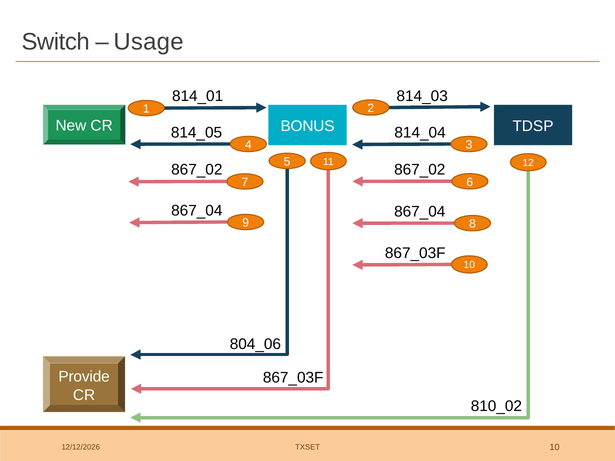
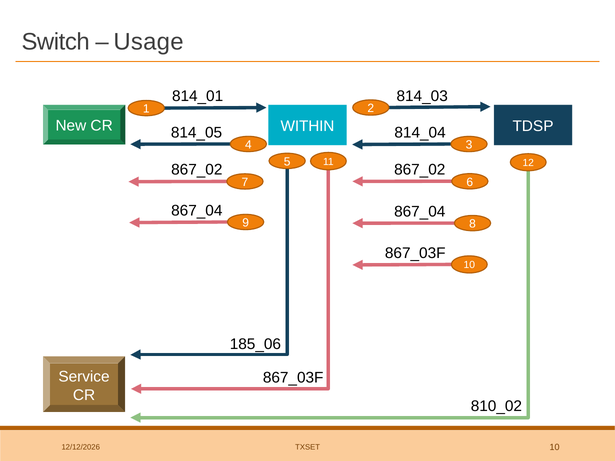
BONUS: BONUS -> WITHIN (308, 126)
804_06: 804_06 -> 185_06 (255, 345)
Provide: Provide -> Service (84, 377)
